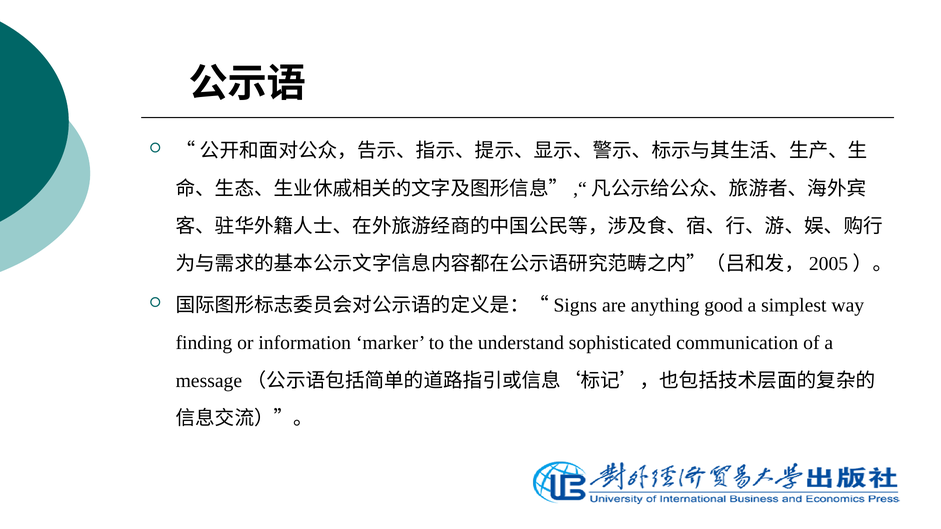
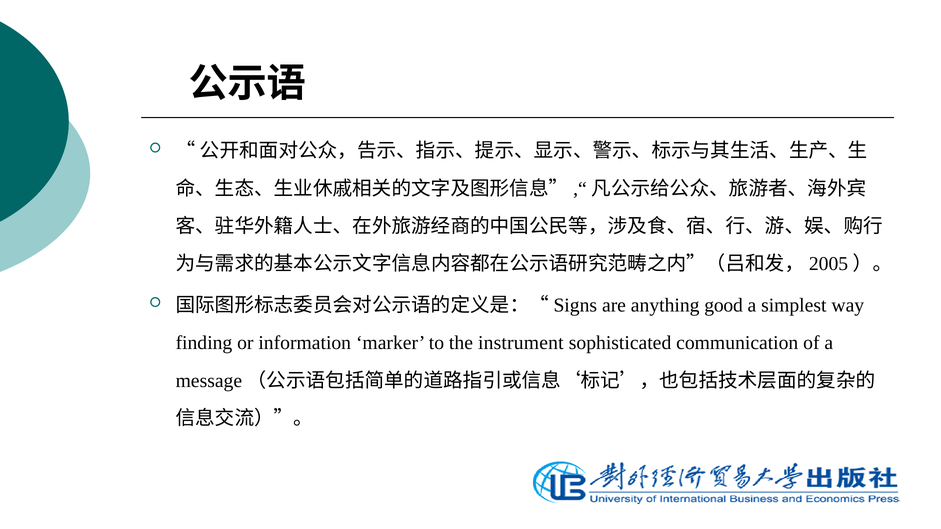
understand: understand -> instrument (521, 343)
